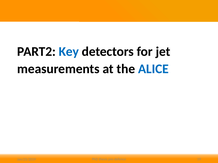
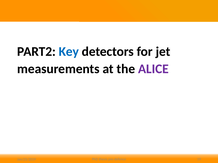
ALICE colour: blue -> purple (153, 69)
